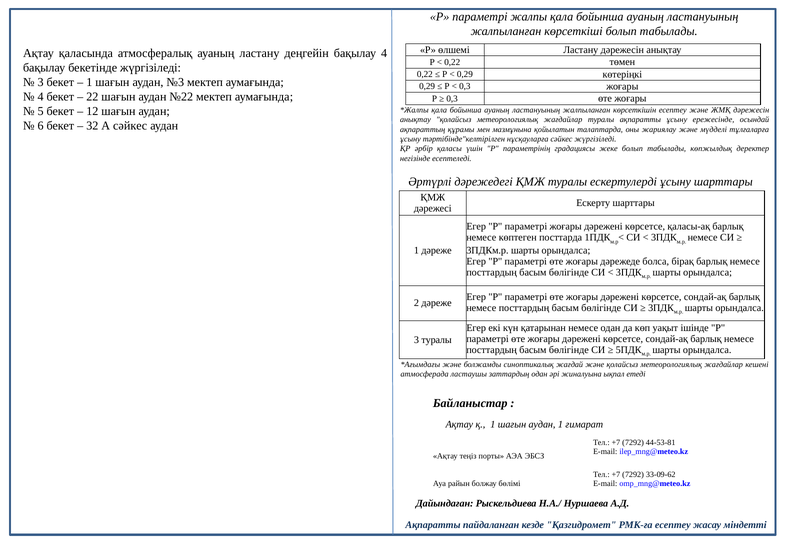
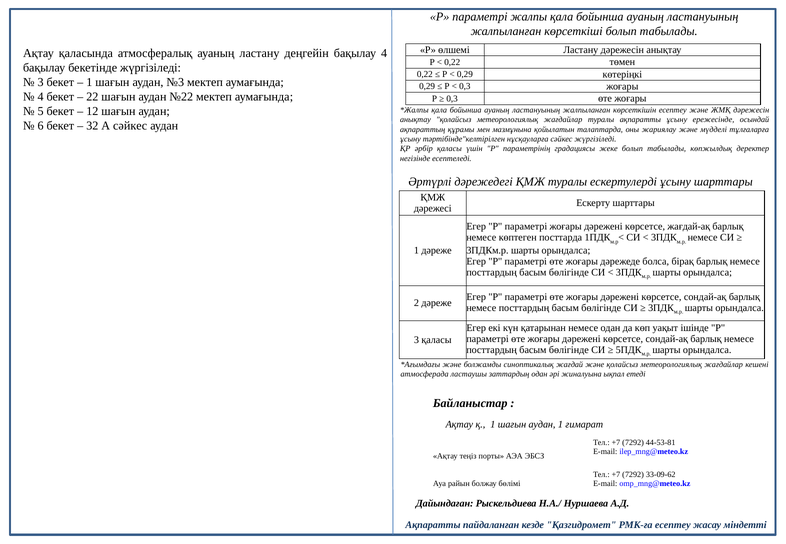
қаласы-ақ: қаласы-ақ -> жағдай-ақ (689, 227)
3 туралы: туралы -> қаласы (436, 340)
